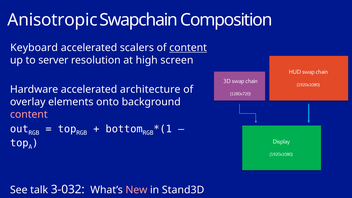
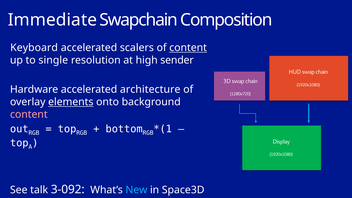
Anisotropic: Anisotropic -> Immediate (52, 20)
server: server -> single (53, 60)
screen: screen -> sender (177, 60)
elements underline: none -> present (71, 102)
3-032: 3-032 -> 3-092 (68, 189)
New colour: pink -> light blue (136, 190)
Stand3D: Stand3D -> Space3D (183, 190)
